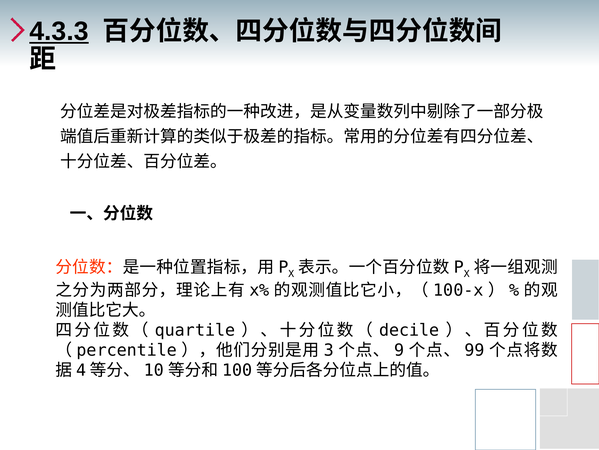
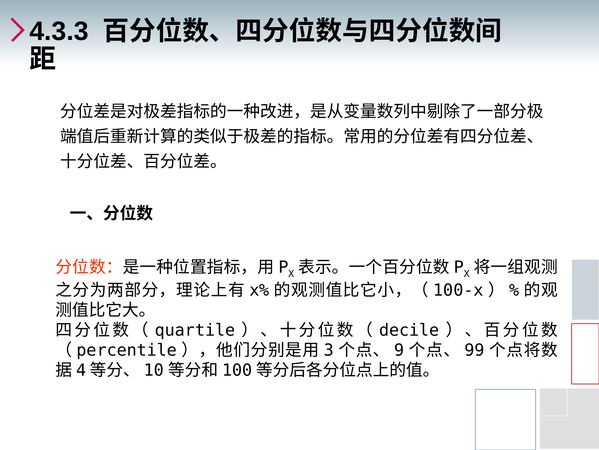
4.3.3 underline: present -> none (59, 31)
